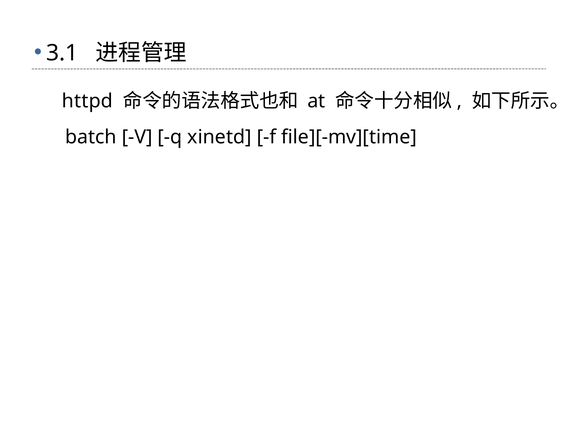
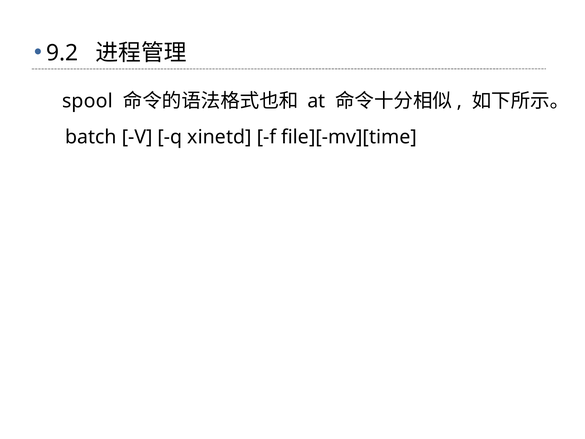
3.1: 3.1 -> 9.2 (62, 53)
httpd: httpd -> spool (87, 101)
